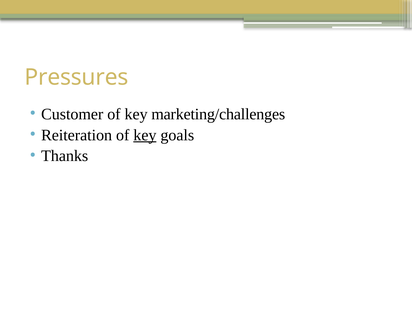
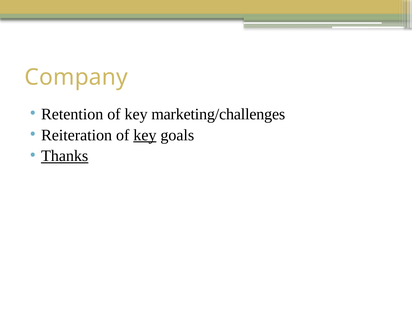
Pressures: Pressures -> Company (76, 77)
Customer: Customer -> Retention (72, 114)
Thanks underline: none -> present (65, 156)
